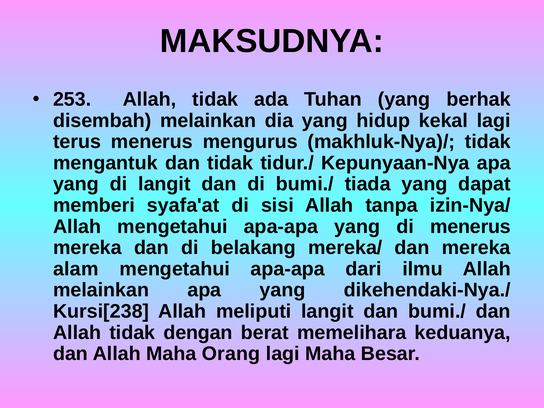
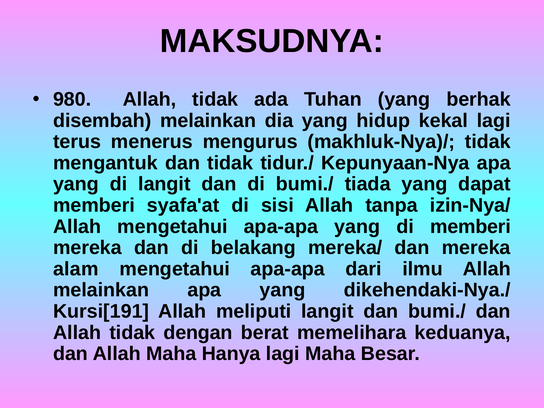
253: 253 -> 980 (72, 99)
di menerus: menerus -> memberi (470, 227)
Kursi[238: Kursi[238 -> Kursi[191 (101, 311)
Orang: Orang -> Hanya (231, 354)
